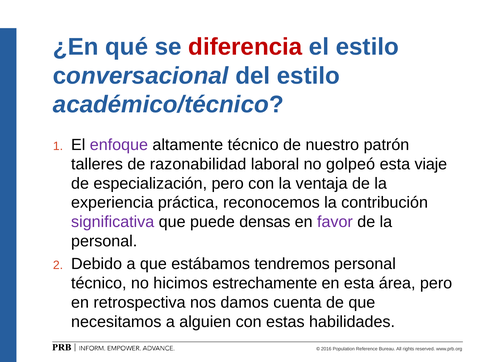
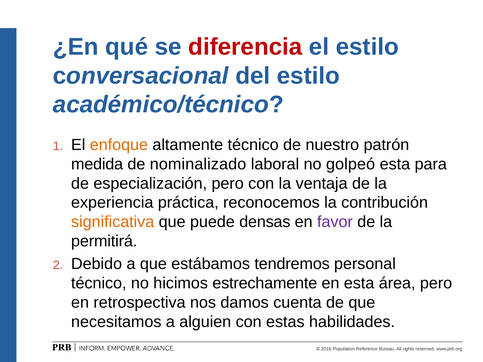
enfoque colour: purple -> orange (119, 145)
talleres: talleres -> medida (97, 164)
razonabilidad: razonabilidad -> nominalizado (198, 164)
viaje: viaje -> para (431, 164)
significativa colour: purple -> orange (113, 222)
personal: personal -> permitirá (104, 241)
